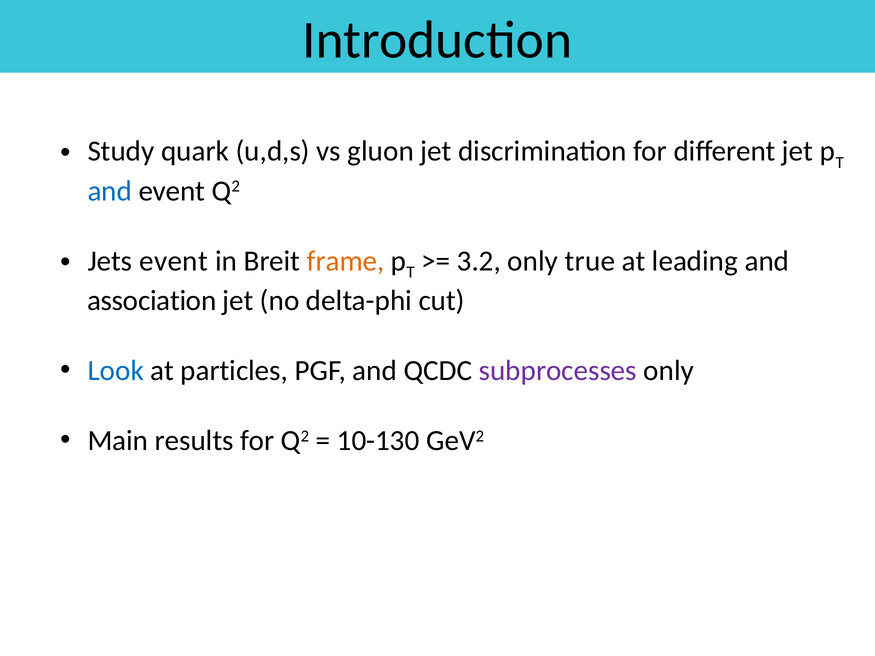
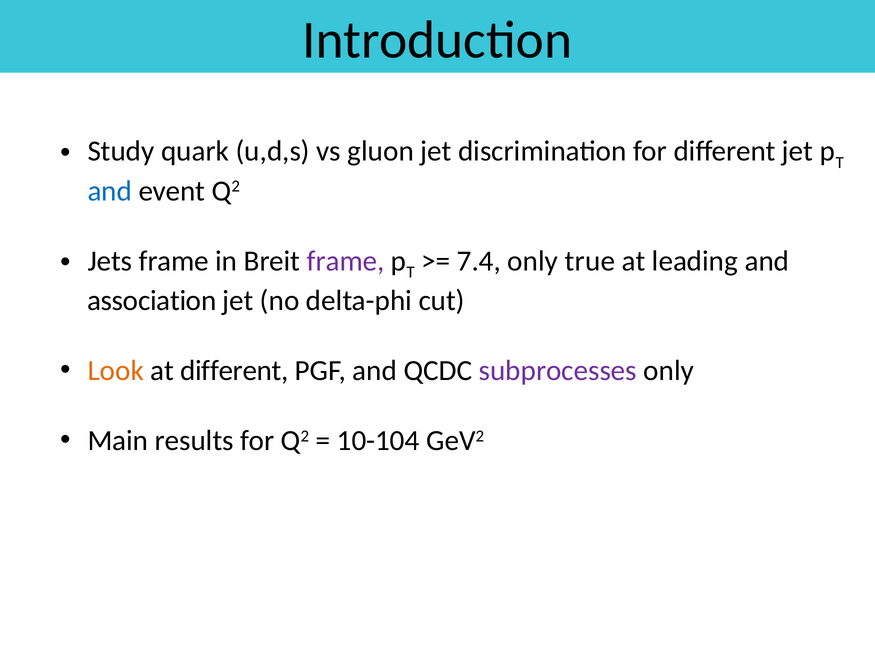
Jets event: event -> frame (174, 261)
frame colour: orange -> purple (346, 261)
3.2: 3.2 -> 7.4 (479, 261)
Look colour: blue -> orange (116, 371)
at particles: particles -> different (234, 371)
10-130: 10-130 -> 10-104 (378, 441)
